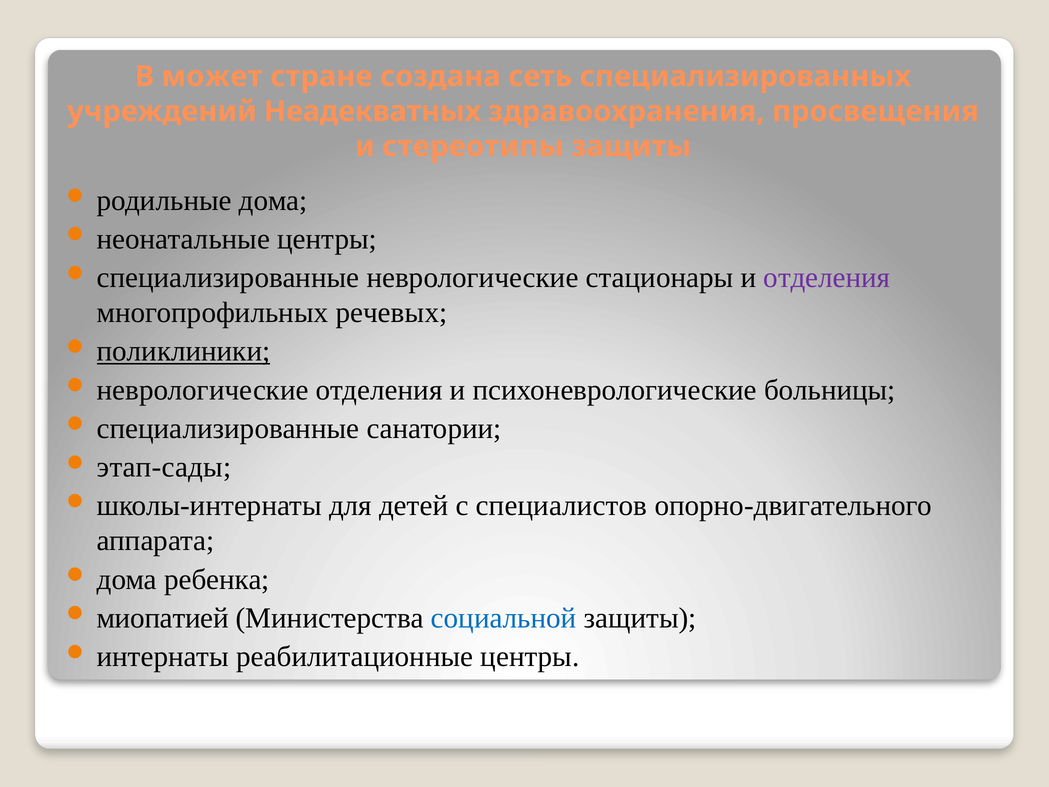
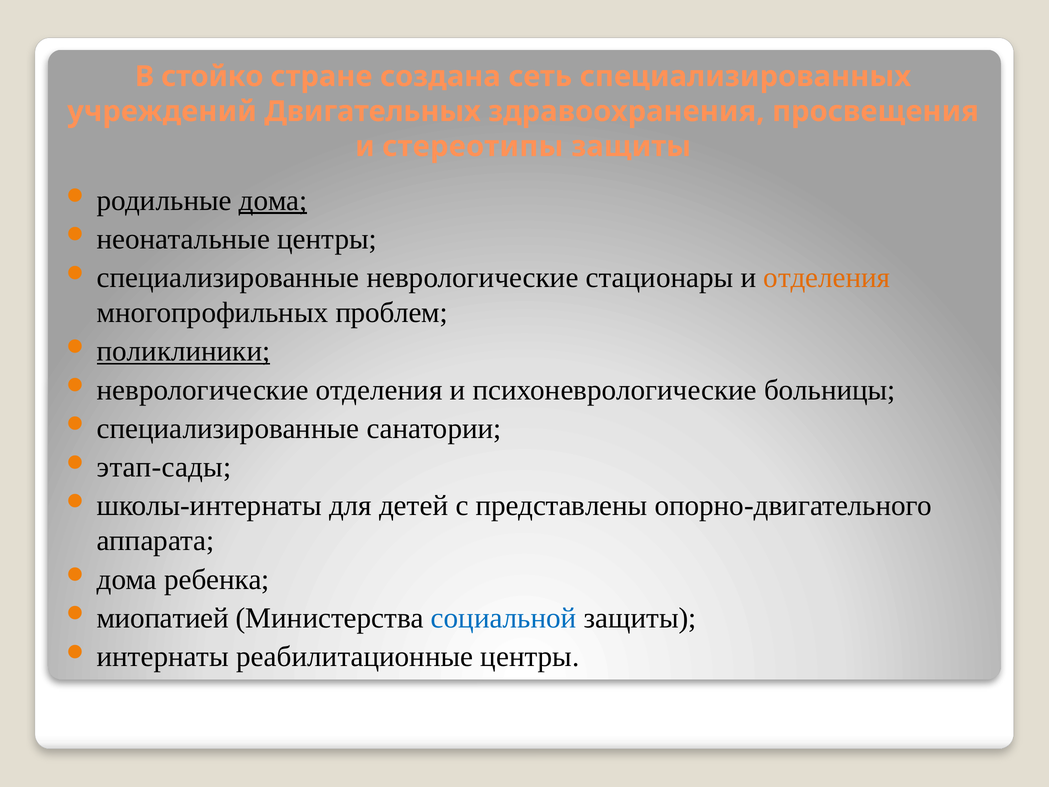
может: может -> стойко (212, 76)
Неадекватных: Неадекватных -> Двигательных (373, 111)
дома underline: none -> present (273, 200)
отделения colour: purple -> orange (827, 278)
речевых: речевых -> проблем (392, 313)
специалистов: специалистов -> представлены (562, 506)
